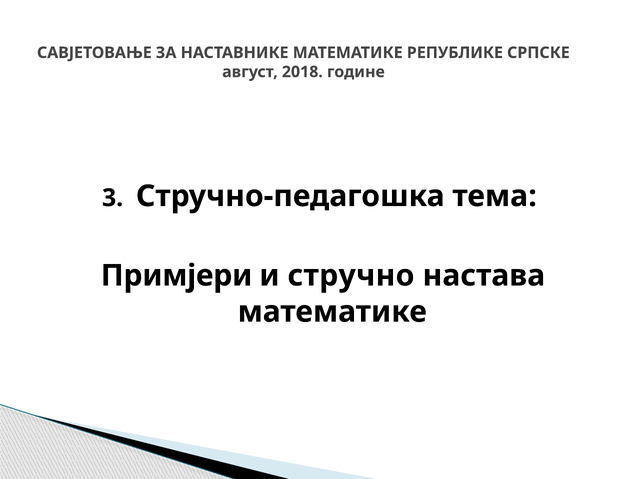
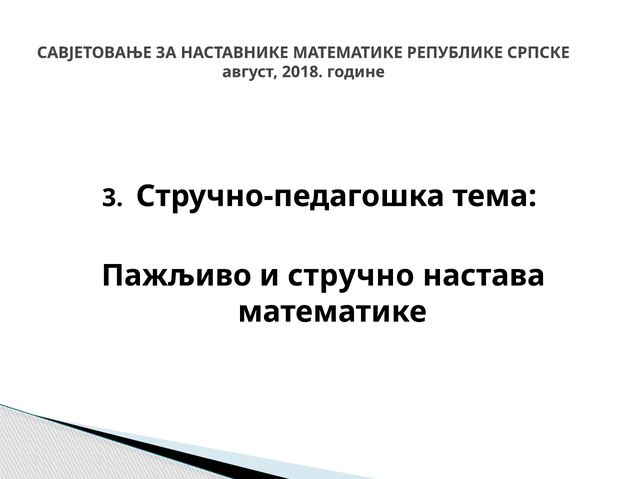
Примјери: Примјери -> Пажљиво (176, 276)
